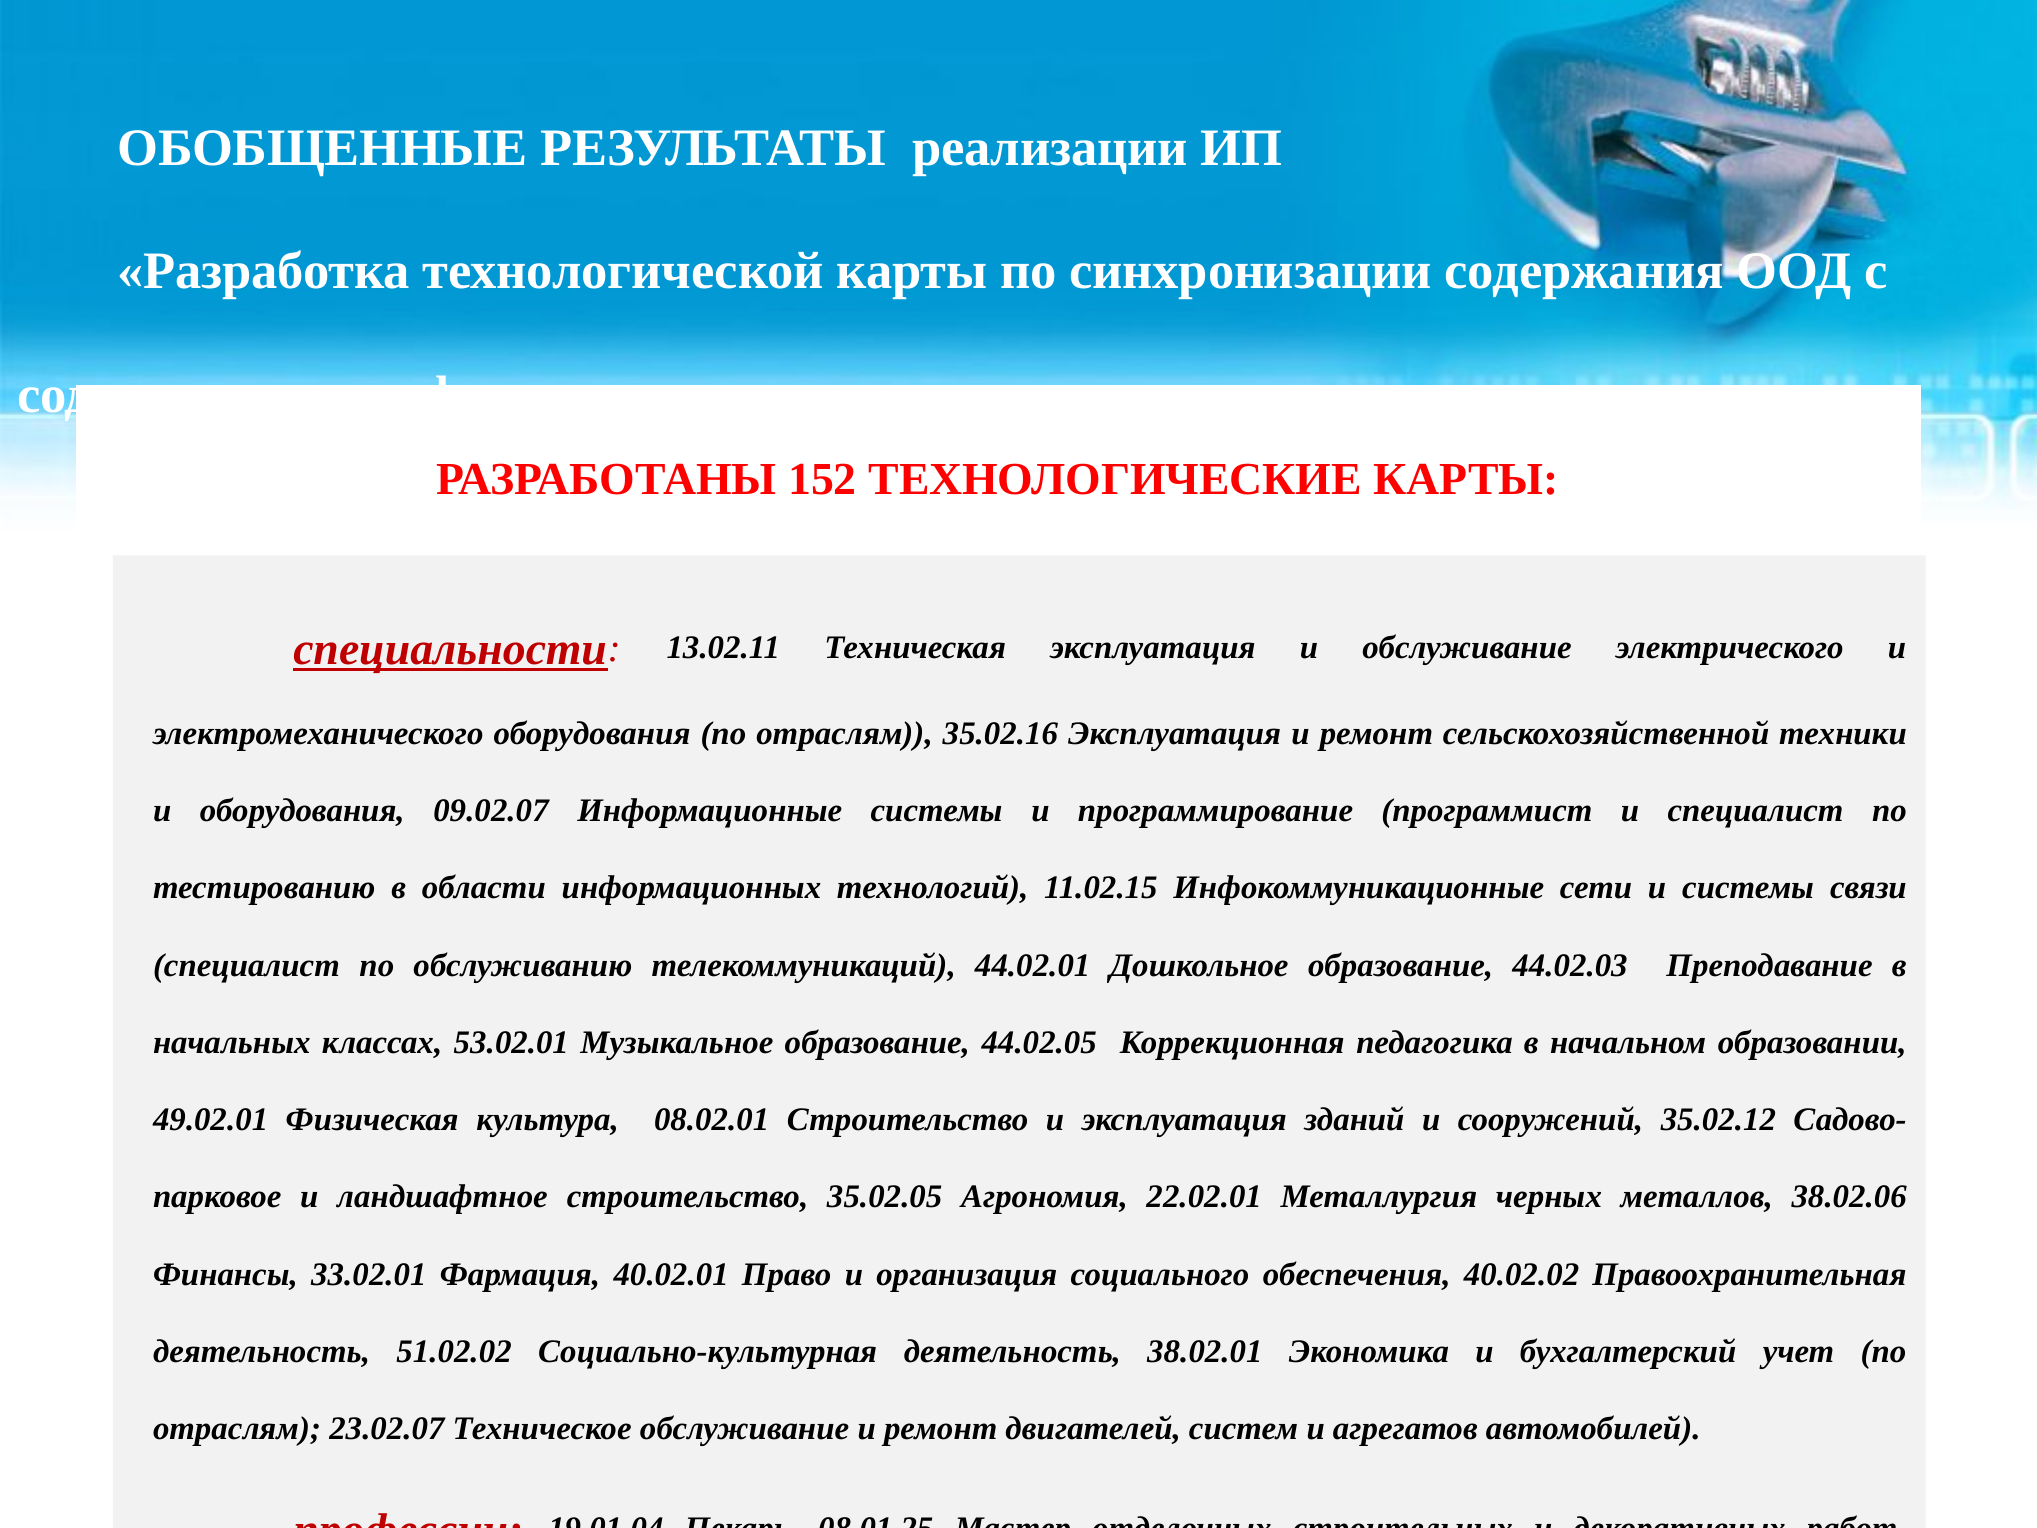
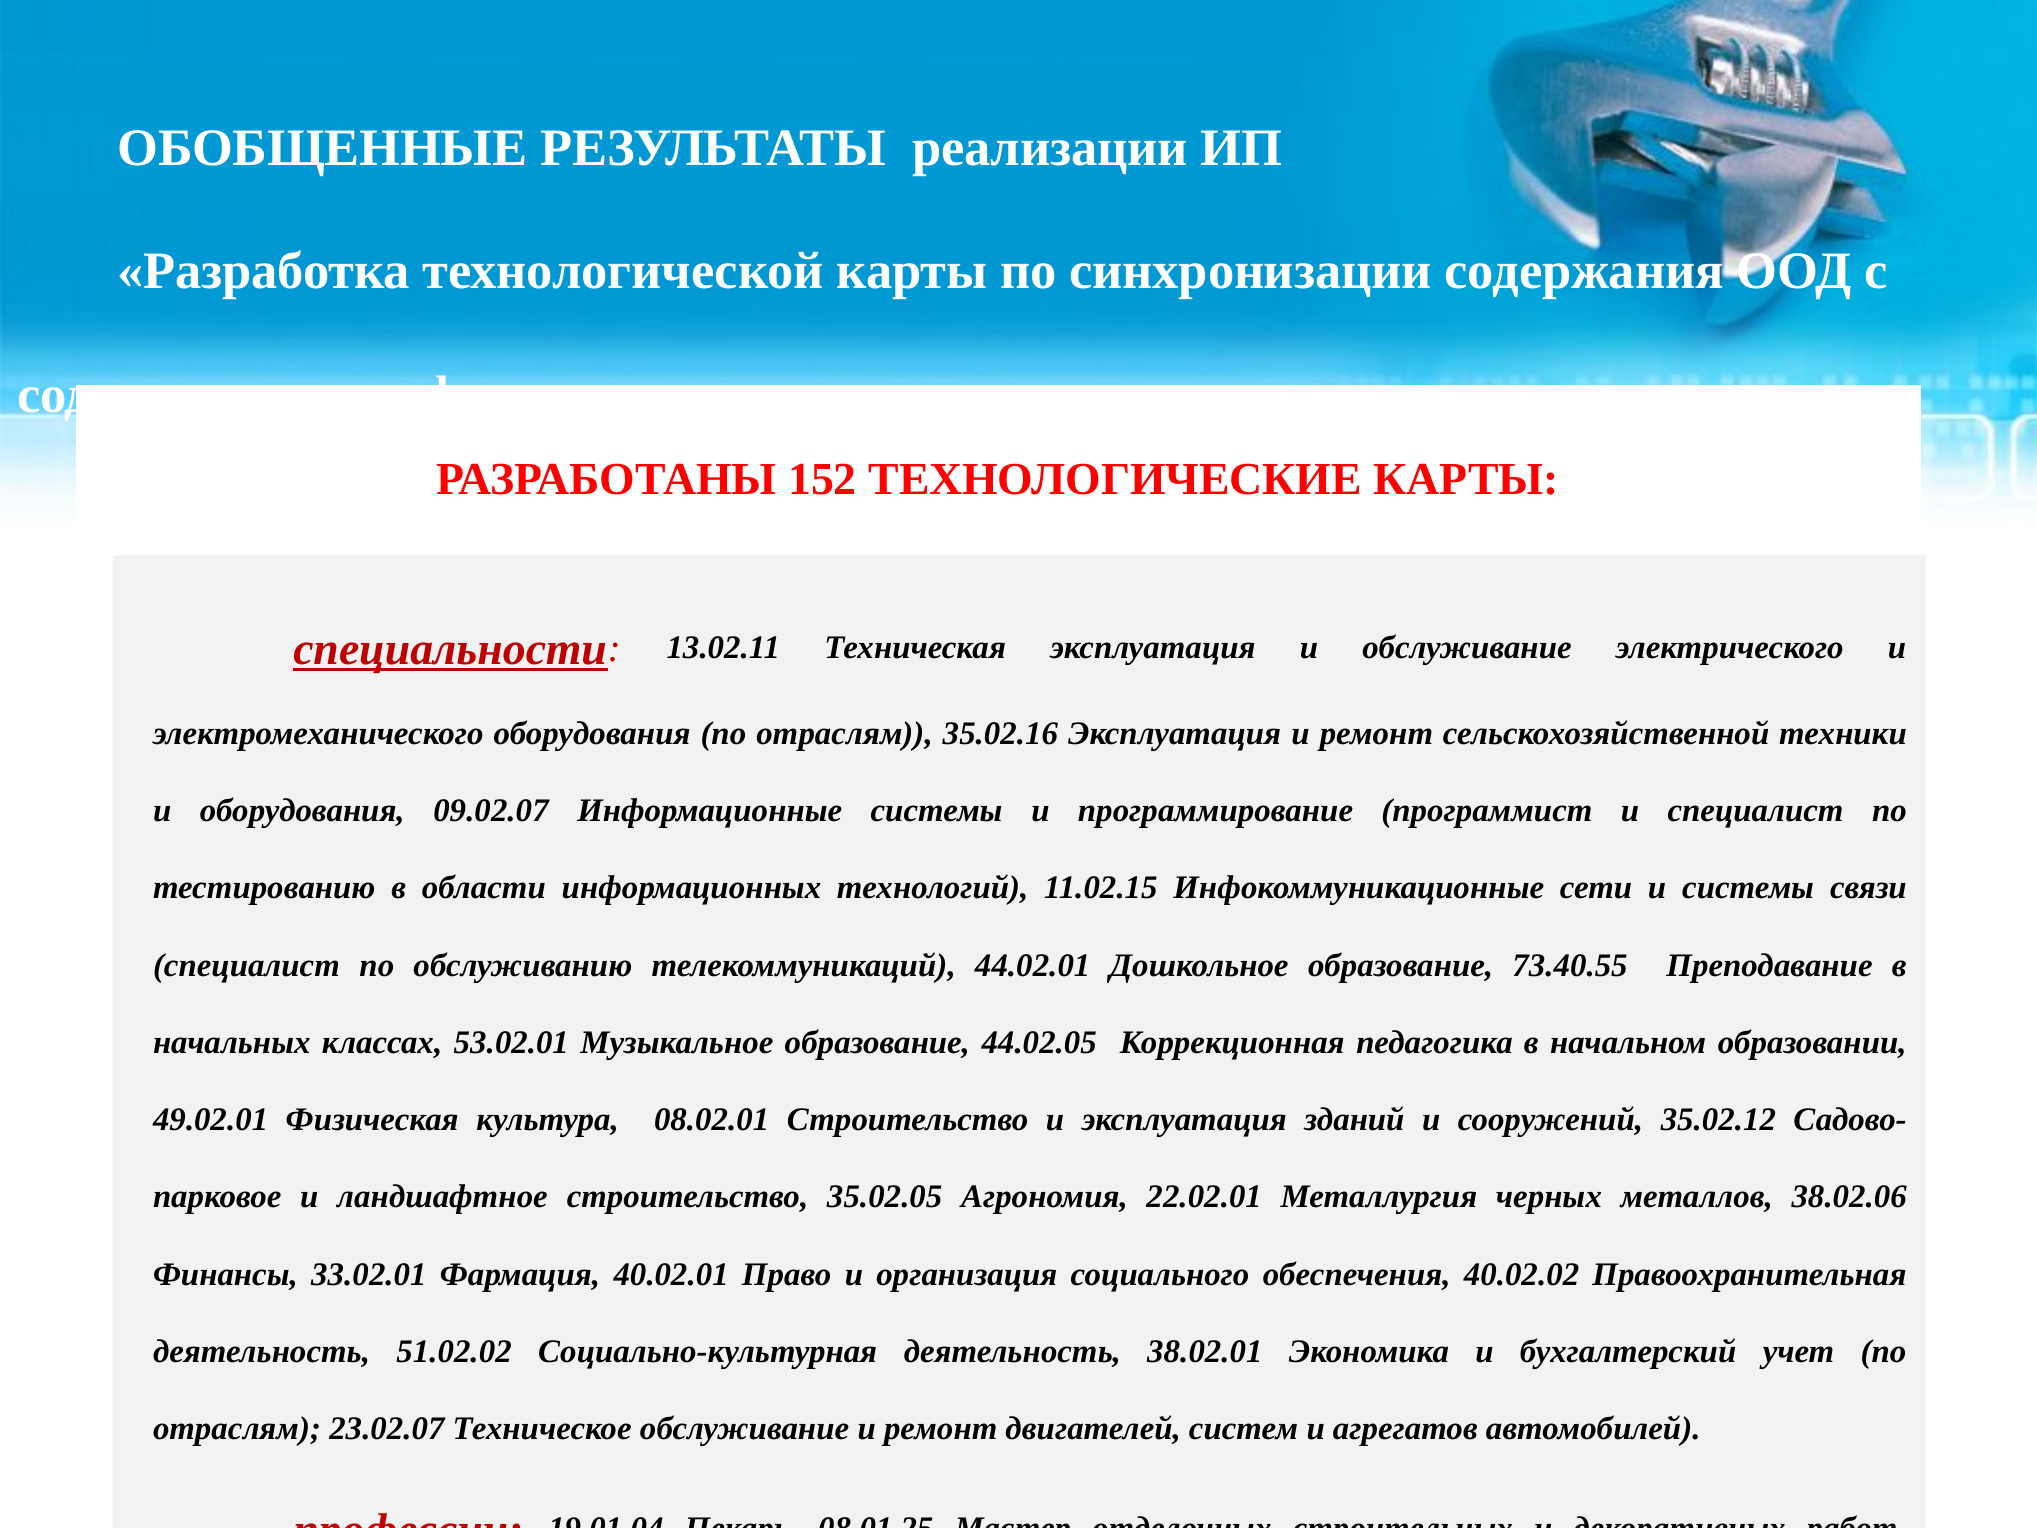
44.02.03: 44.02.03 -> 73.40.55 (1570, 965)
